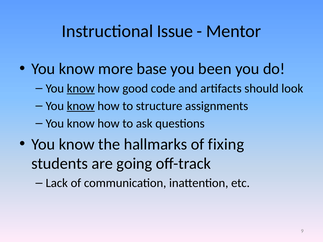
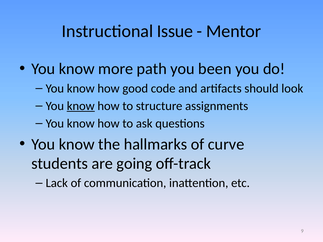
base: base -> path (152, 69)
know underline: present -> none (81, 88)
fixing: fixing -> curve (226, 144)
